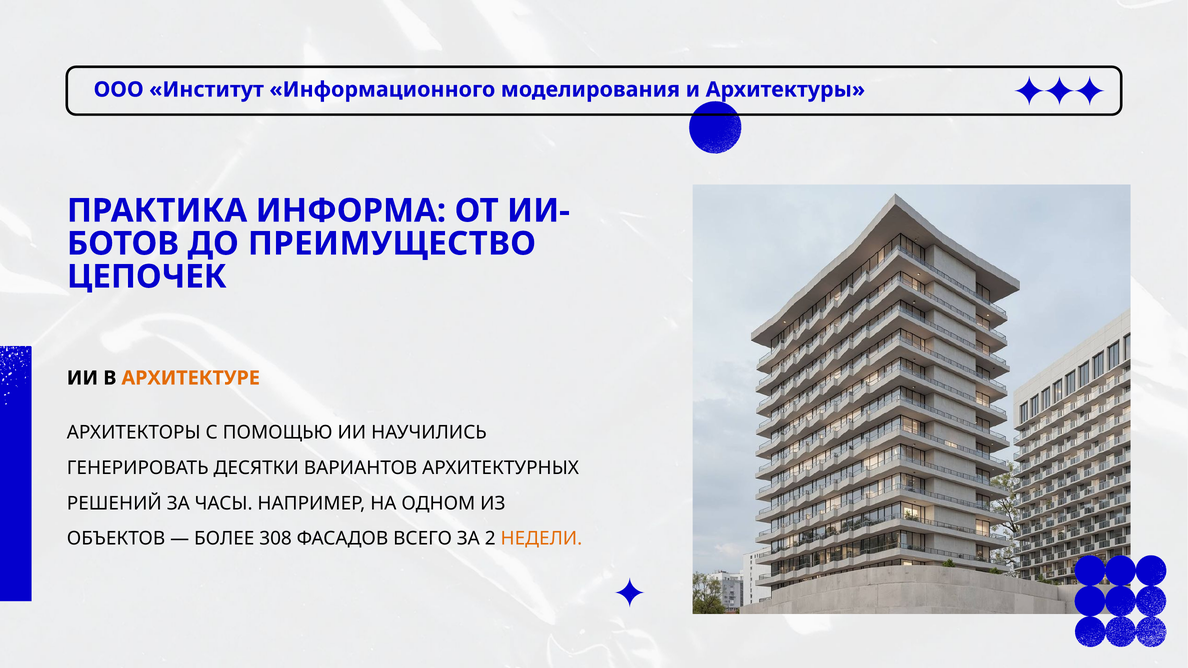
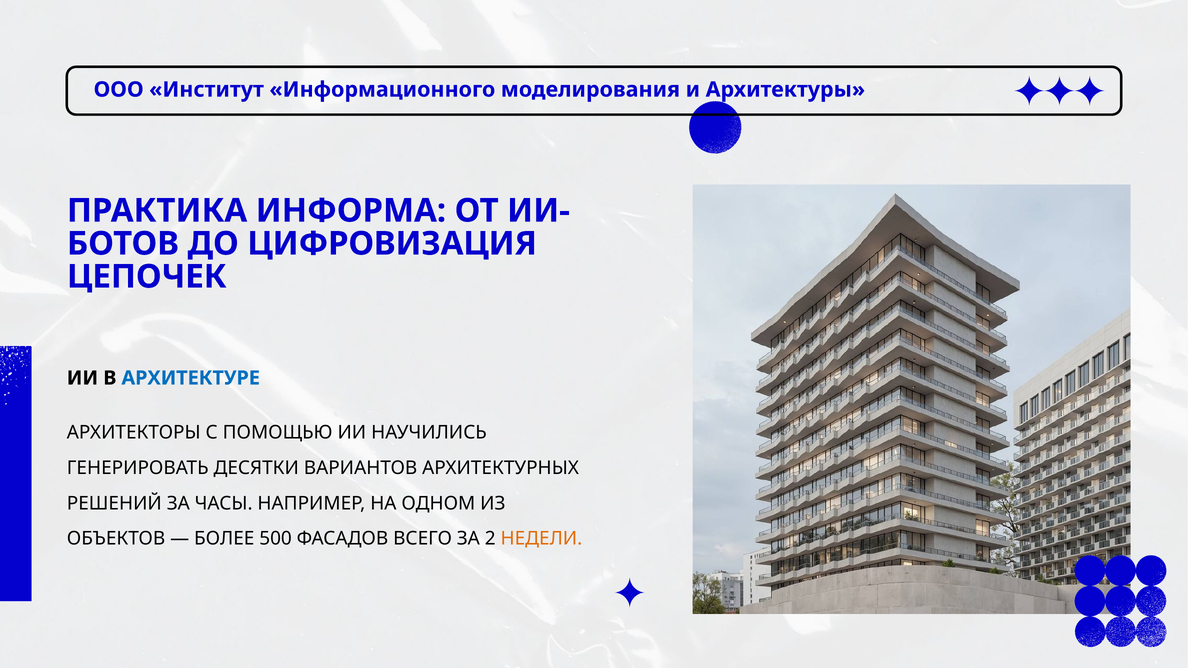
ПРЕИМУЩЕСТВО: ПРЕИМУЩЕСТВО -> ЦИФРОВИЗАЦИЯ (392, 244)
АРХИТЕКТУРЕ colour: orange -> blue (191, 378)
308: 308 -> 500 (276, 539)
